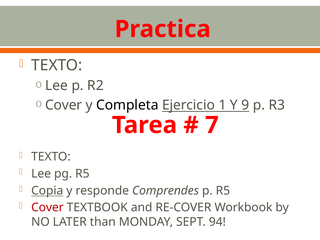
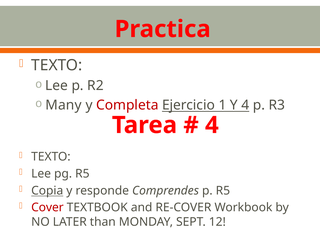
Cover: Cover -> Many (64, 105)
Completa colour: black -> red (127, 105)
Y 9: 9 -> 4 (245, 105)
7: 7 -> 4 (212, 125)
94: 94 -> 12 (217, 222)
